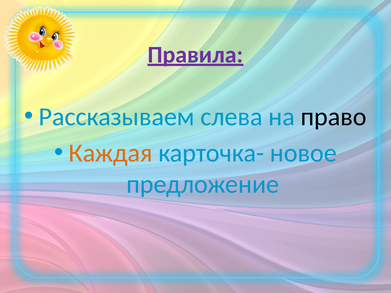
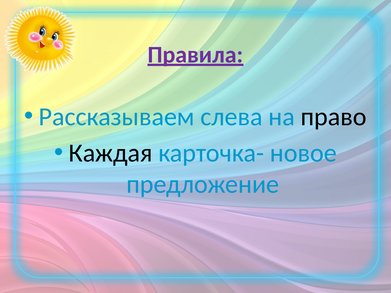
Каждая colour: orange -> black (111, 153)
